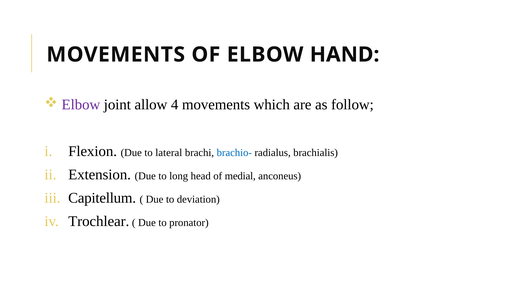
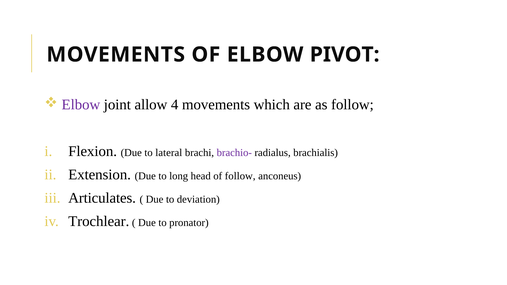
HAND: HAND -> PIVOT (345, 55)
brachio- colour: blue -> purple (234, 153)
of medial: medial -> follow (240, 176)
Capitellum: Capitellum -> Articulates (102, 198)
